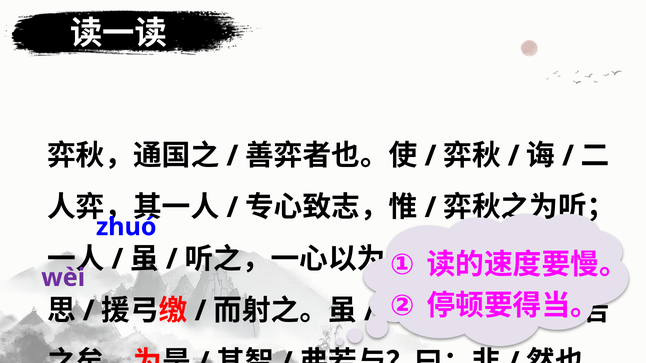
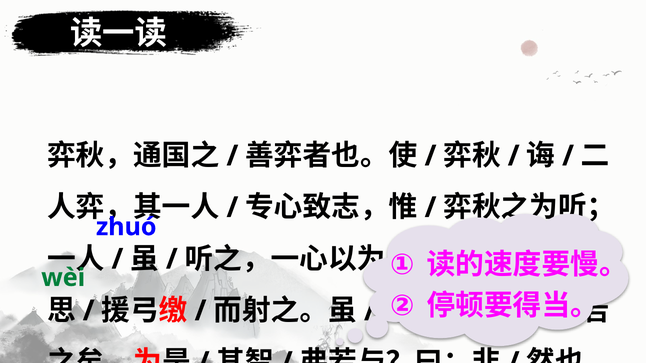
wèi colour: purple -> green (63, 278)
